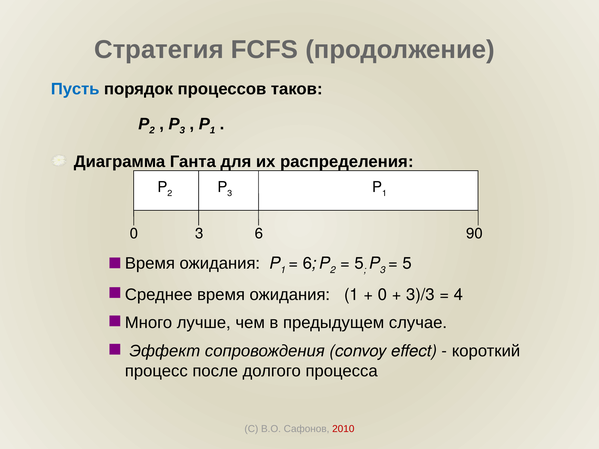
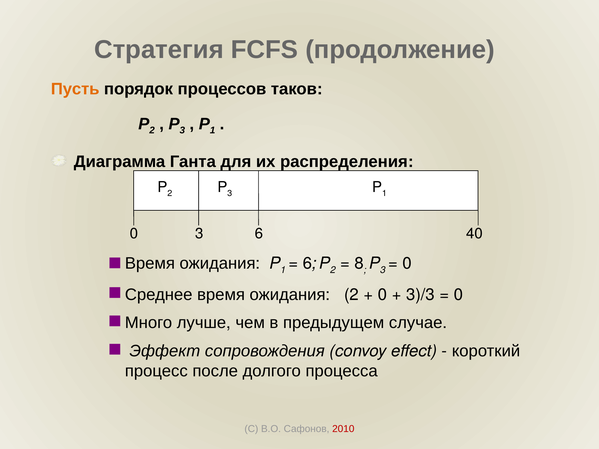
Пусть colour: blue -> orange (75, 89)
90: 90 -> 40 (475, 234)
5: 5 -> 8 (359, 264)
5: 5 -> 0 (407, 264)
ожидания 1: 1 -> 2 (351, 295)
4: 4 -> 0 (458, 295)
